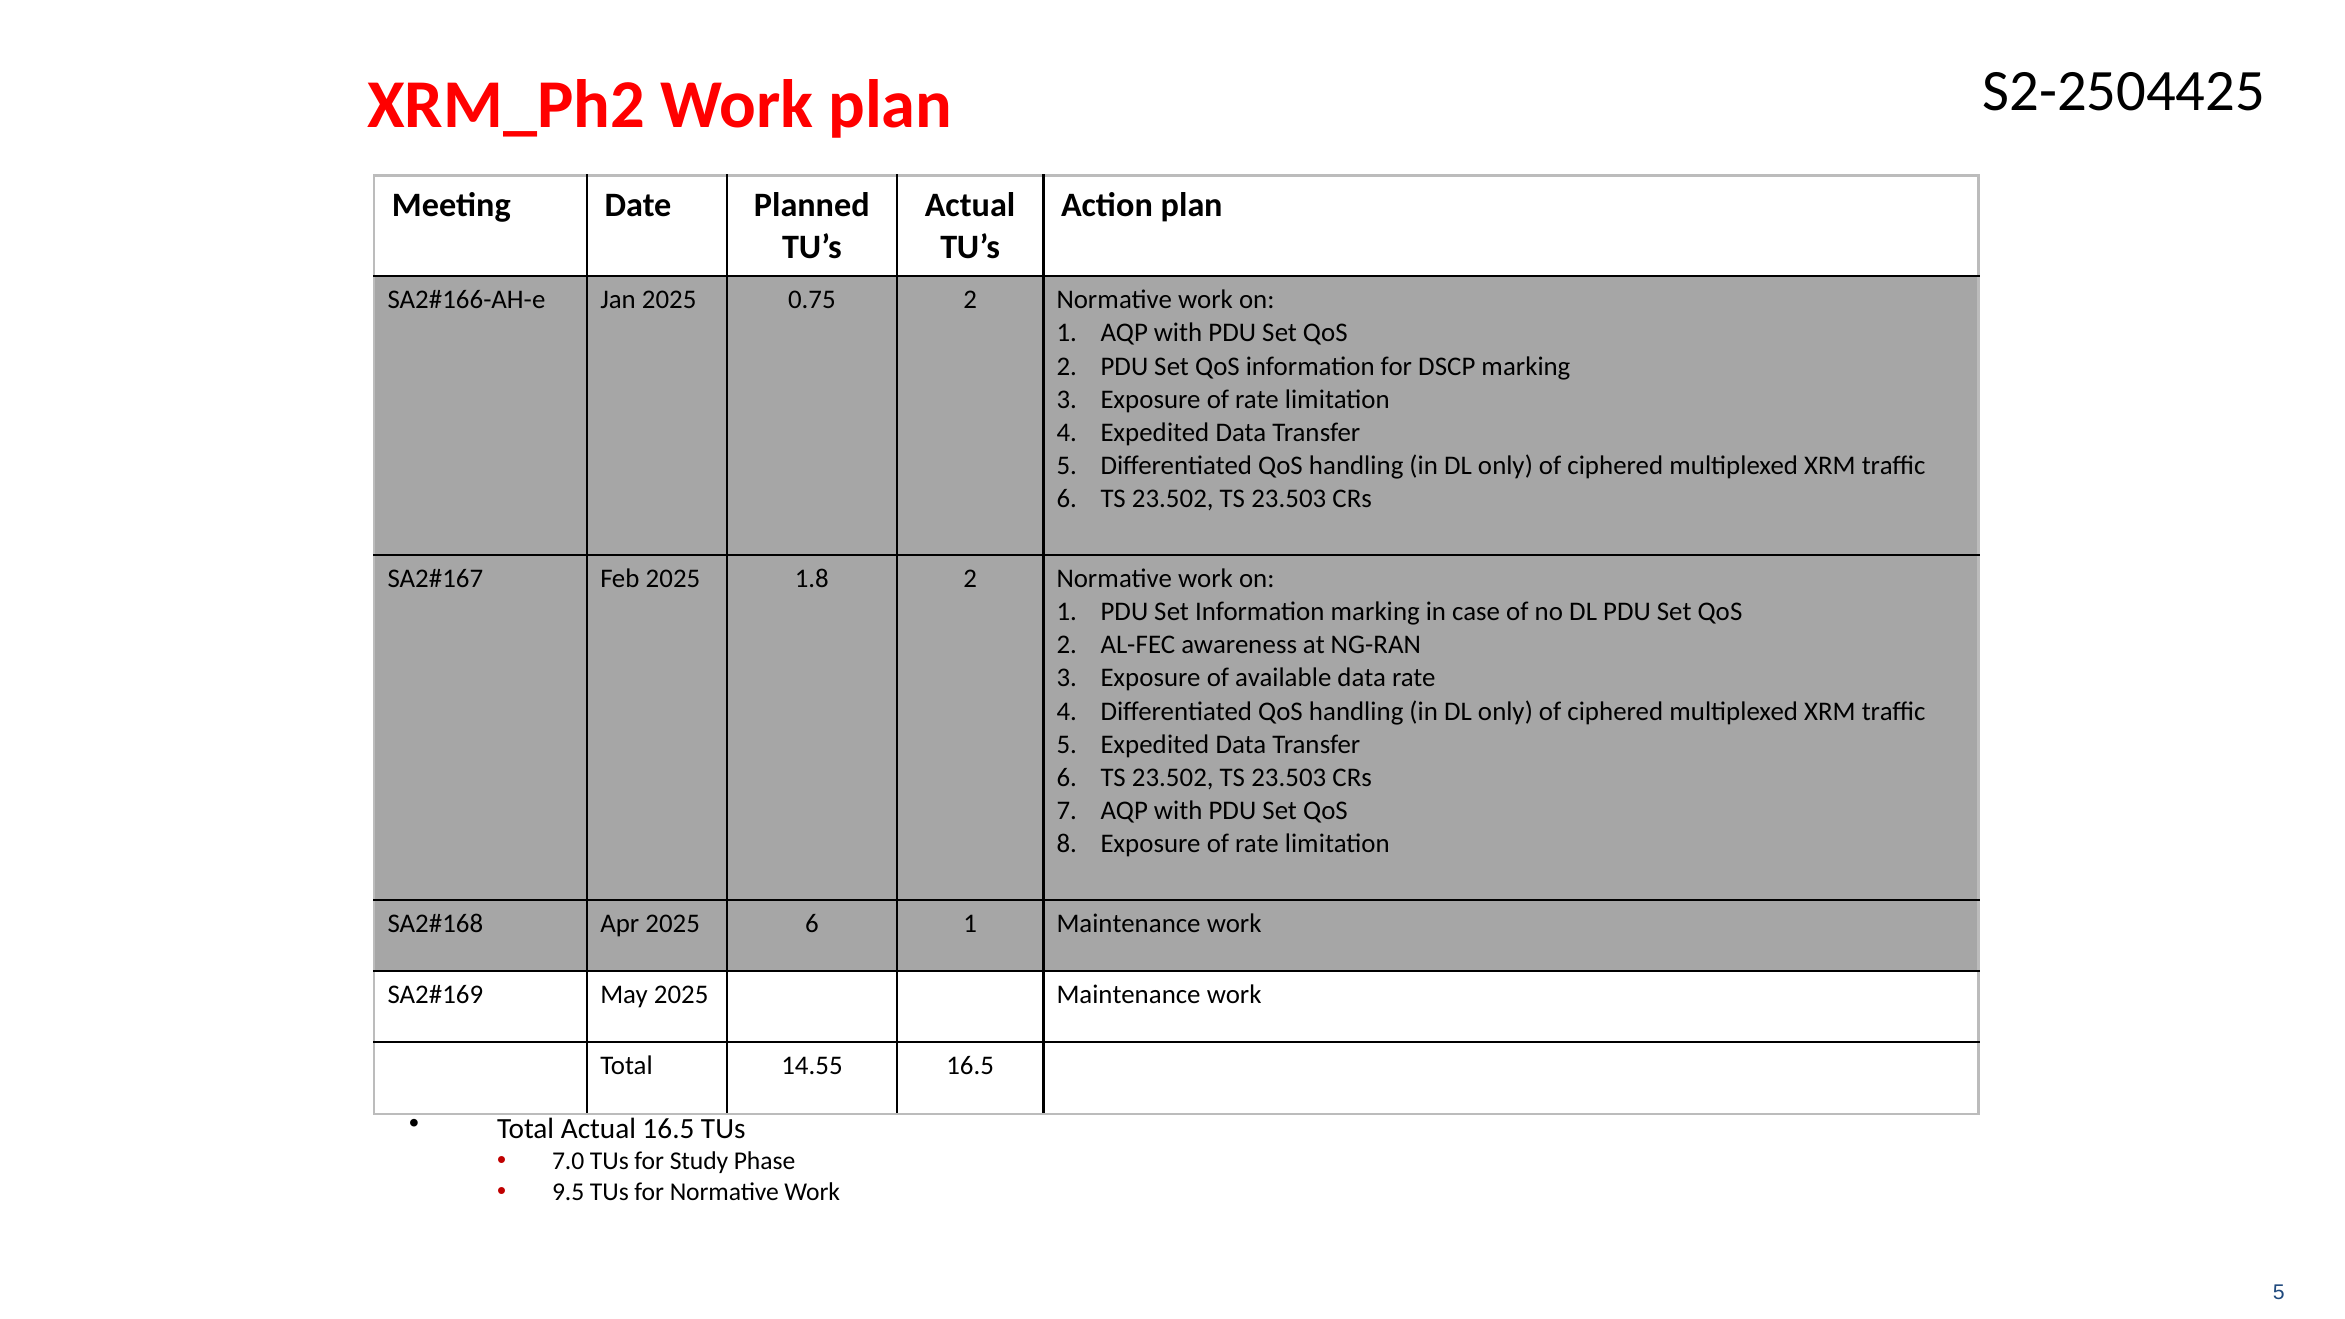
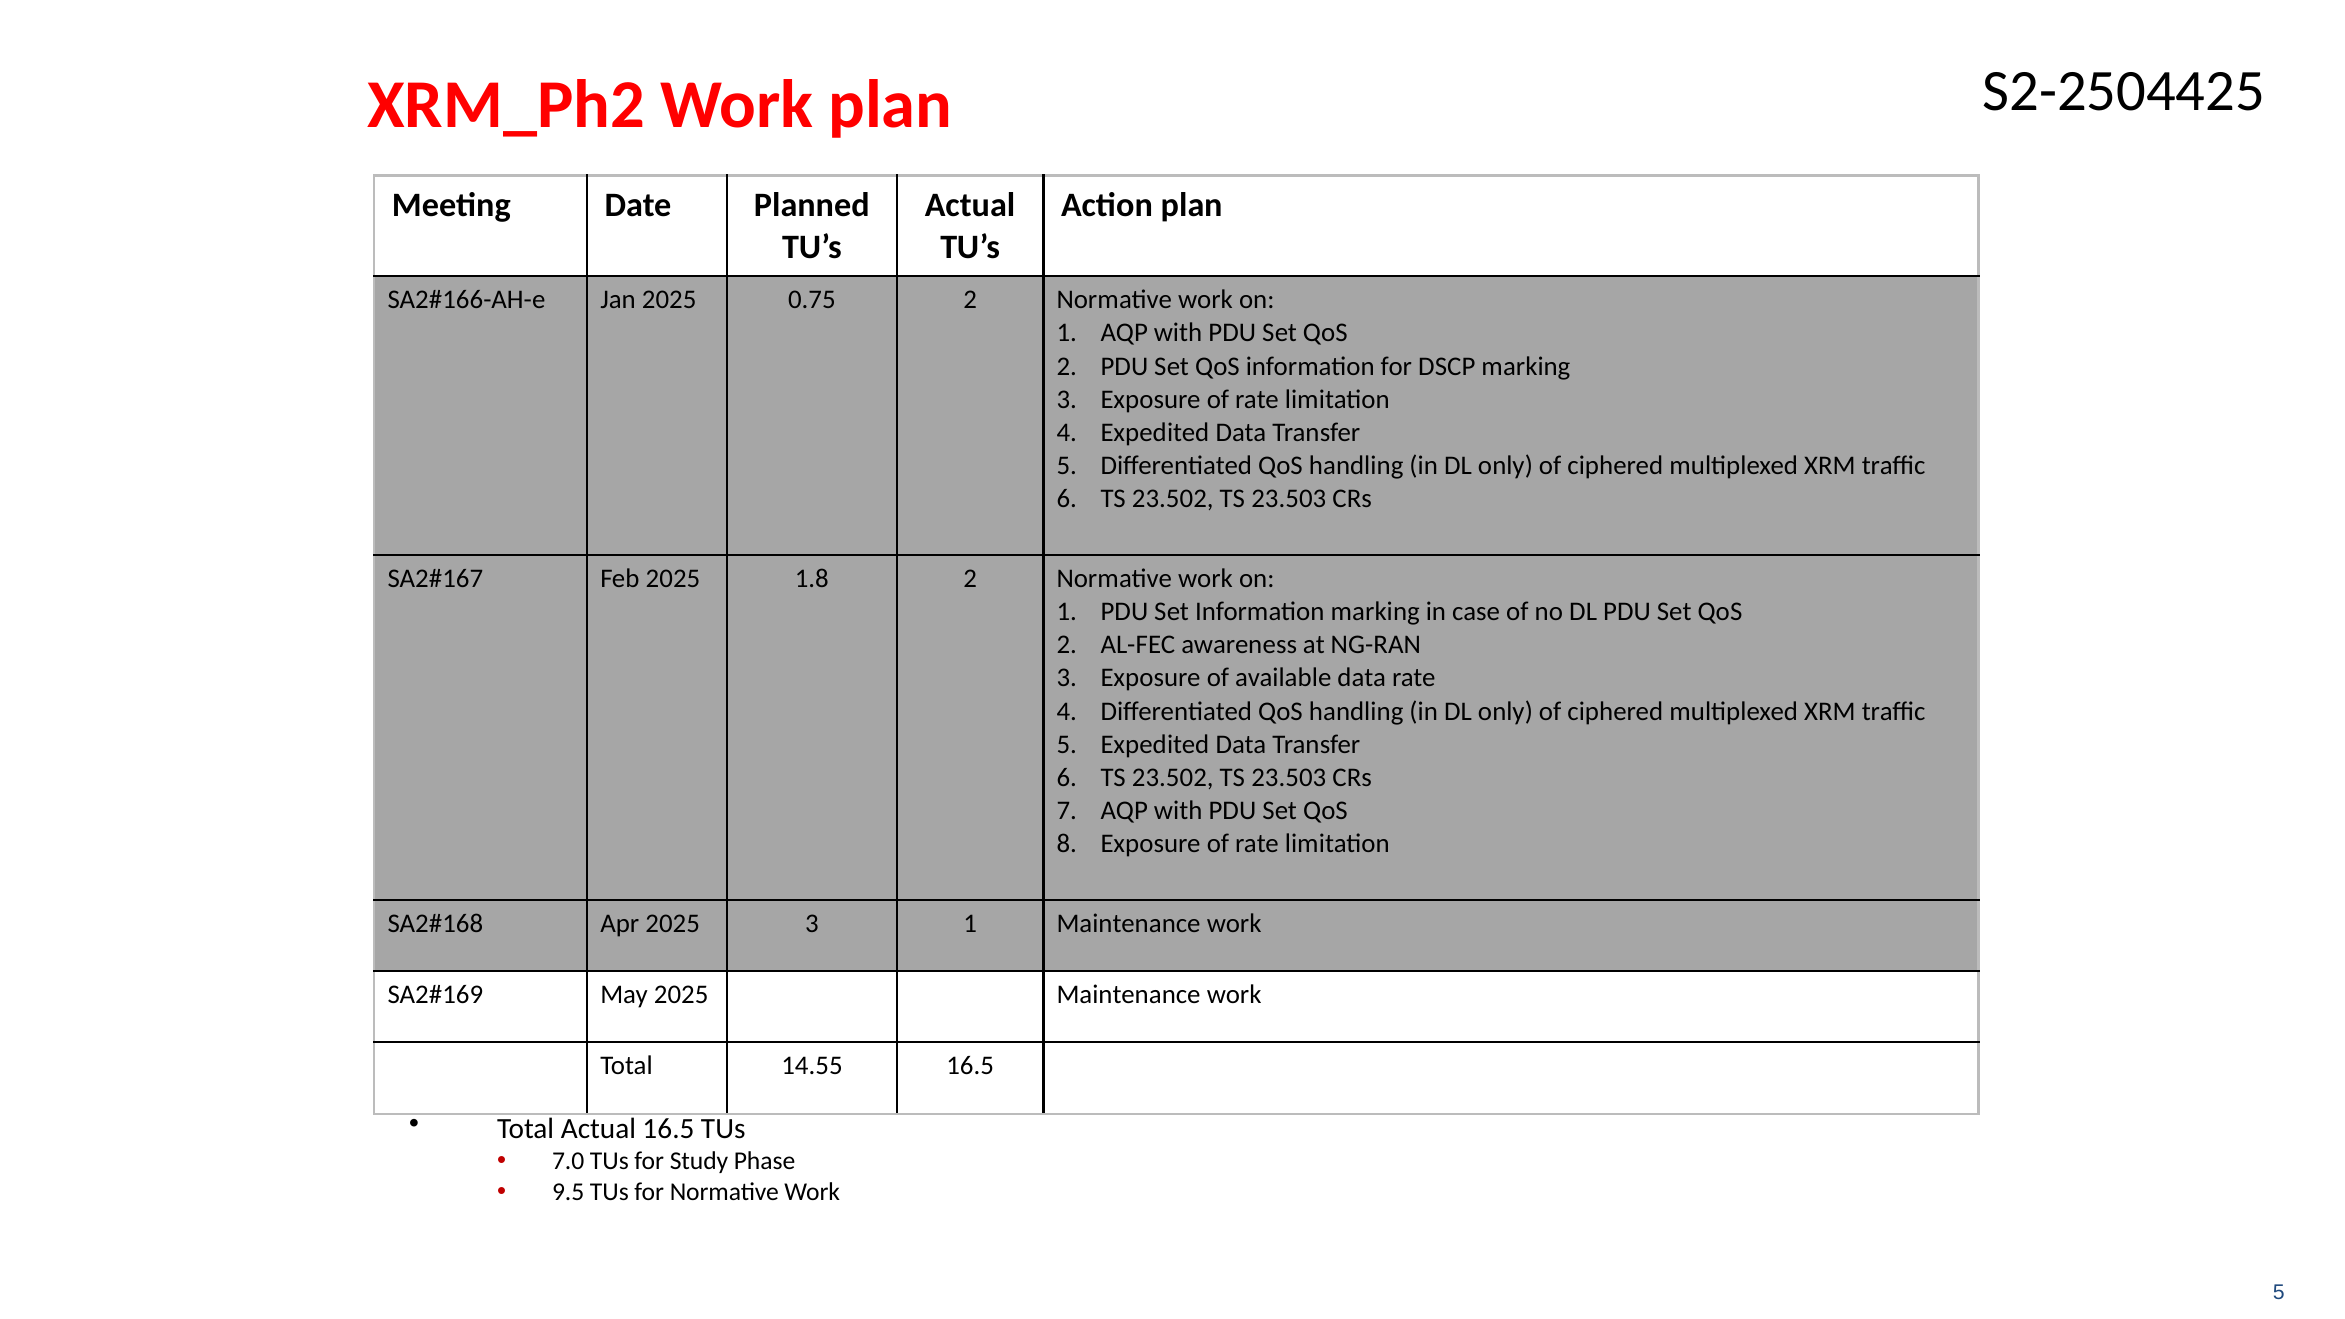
2025 6: 6 -> 3 (812, 923)
